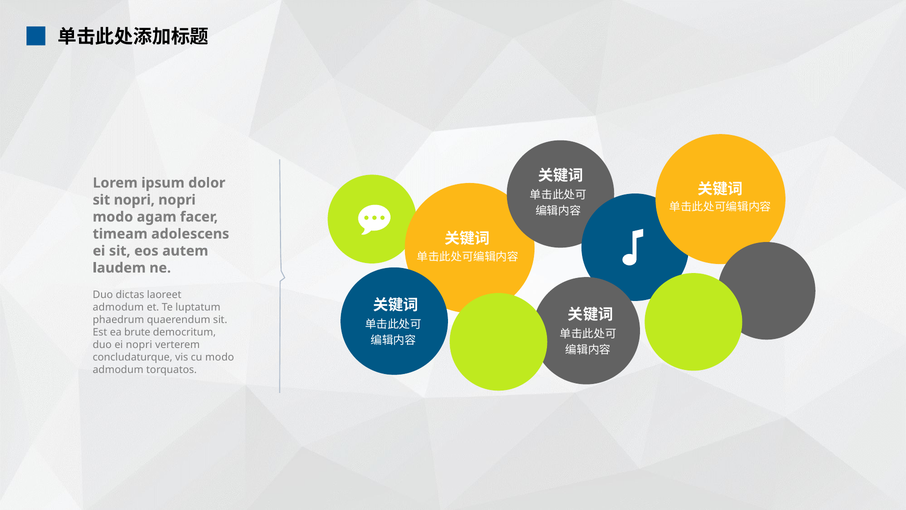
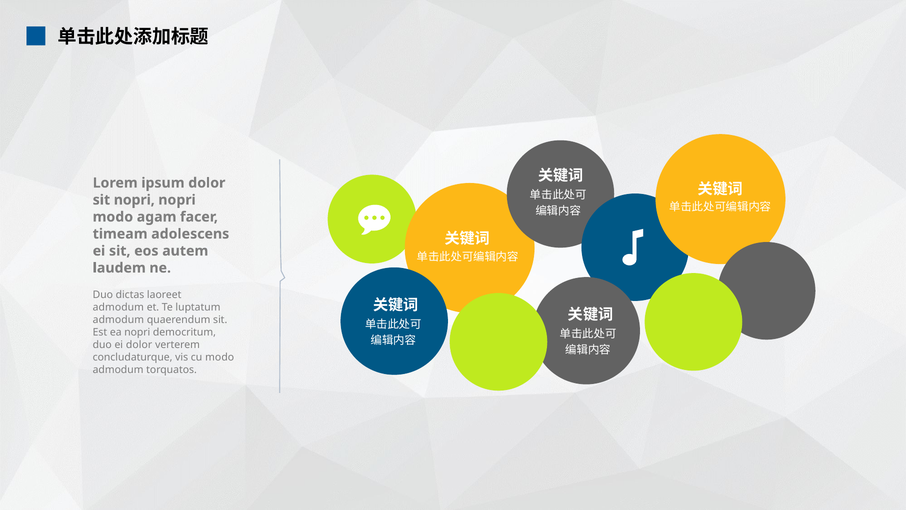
phaedrum: phaedrum -> admodum (118, 320)
ea brute: brute -> nopri (137, 332)
ei nopri: nopri -> dolor (139, 345)
